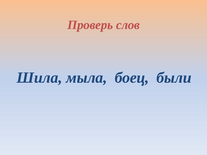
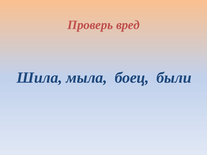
слов: слов -> вред (128, 25)
